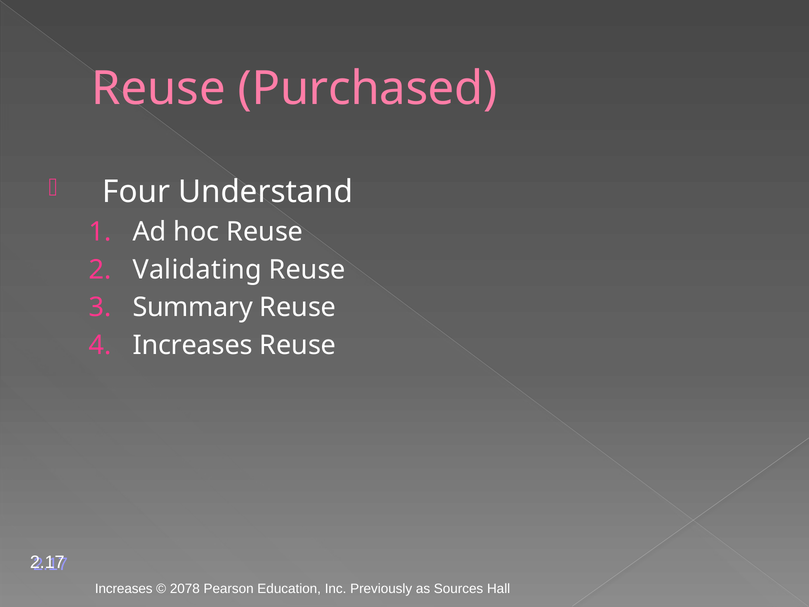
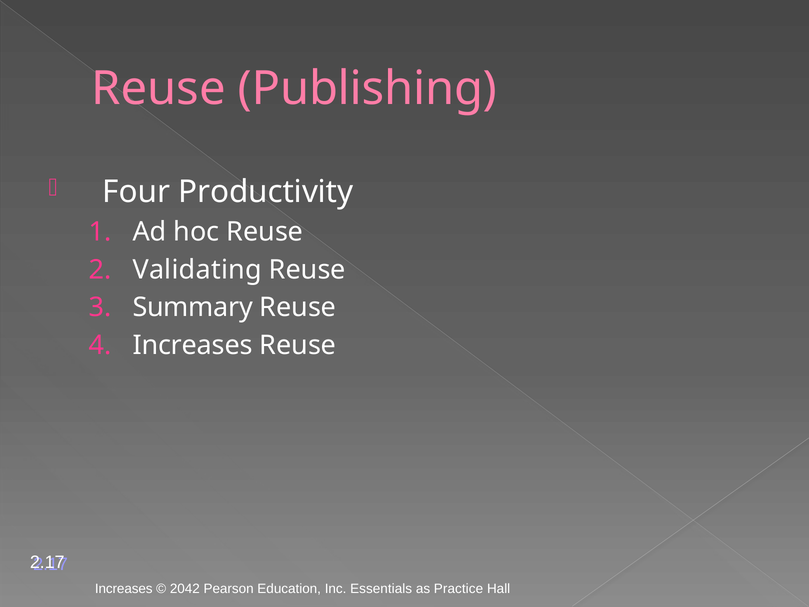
Purchased: Purchased -> Publishing (368, 89)
Understand: Understand -> Productivity (266, 192)
2078: 2078 -> 2042 (185, 589)
Previously: Previously -> Essentials (381, 589)
Sources: Sources -> Practice (458, 589)
